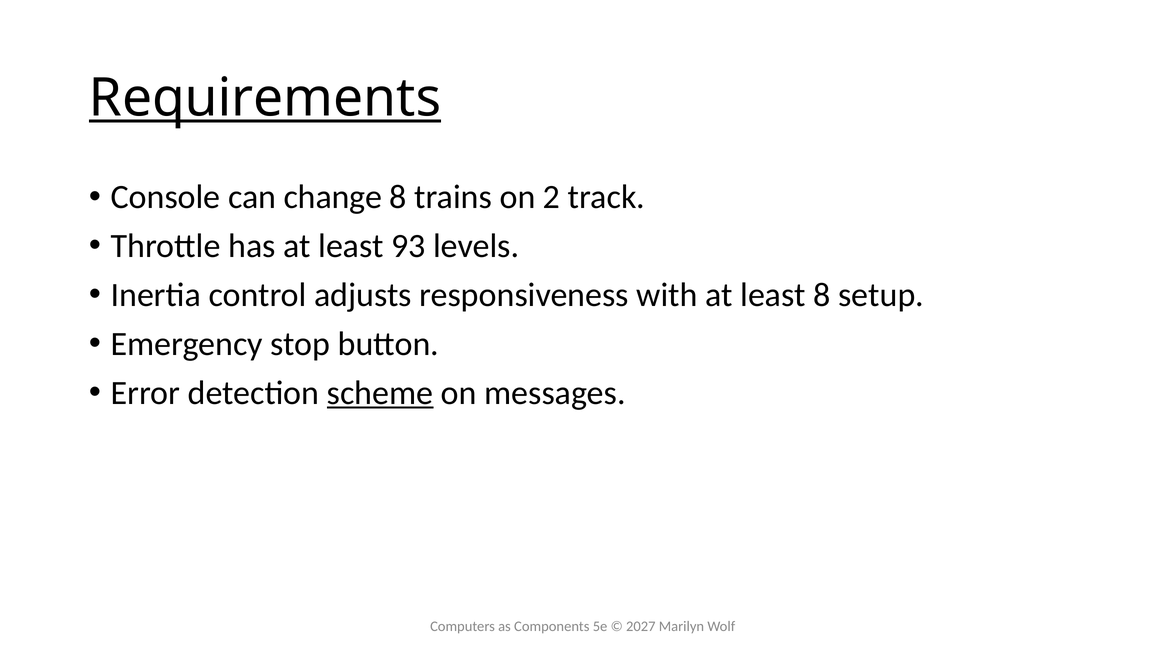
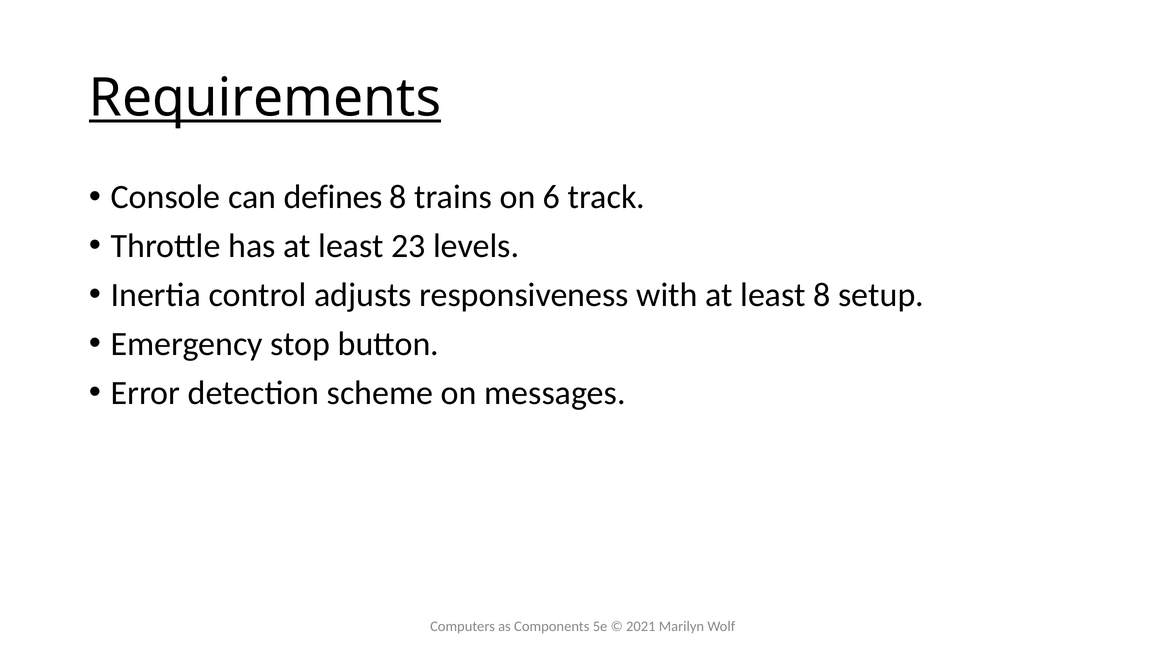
change: change -> defines (333, 197)
2: 2 -> 6 (552, 197)
93: 93 -> 23 (408, 246)
scheme underline: present -> none (380, 393)
2027: 2027 -> 2021 (641, 626)
